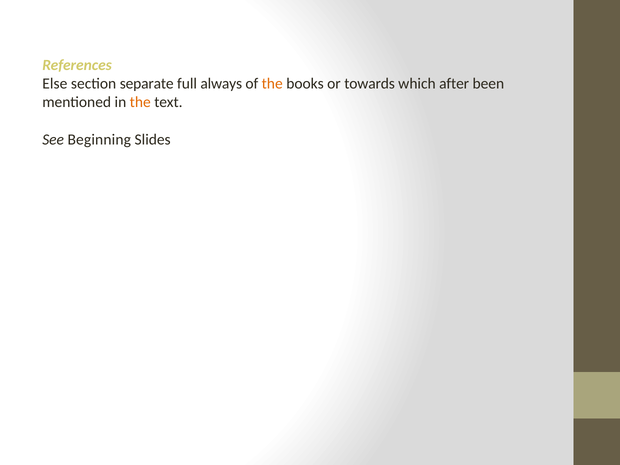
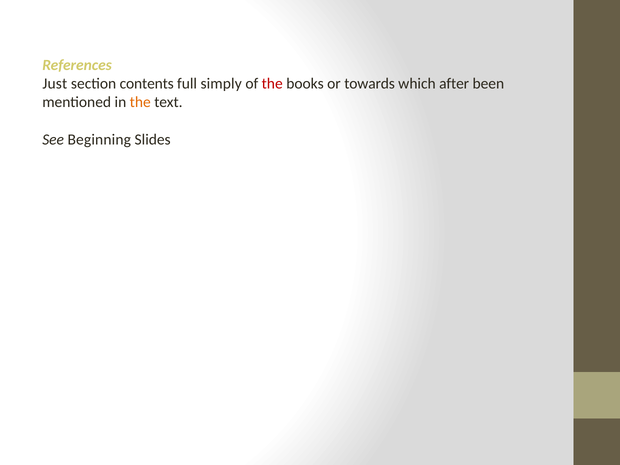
Else: Else -> Just (55, 84)
separate: separate -> contents (147, 84)
always: always -> simply (221, 84)
the colour: orange -> red (272, 84)
